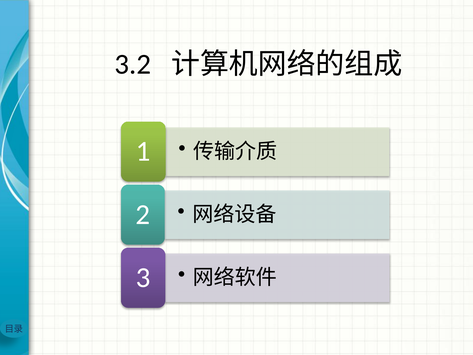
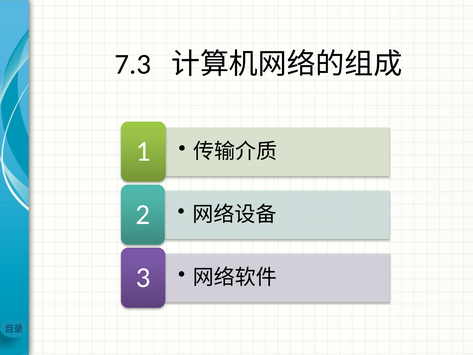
3.2: 3.2 -> 7.3 (133, 64)
